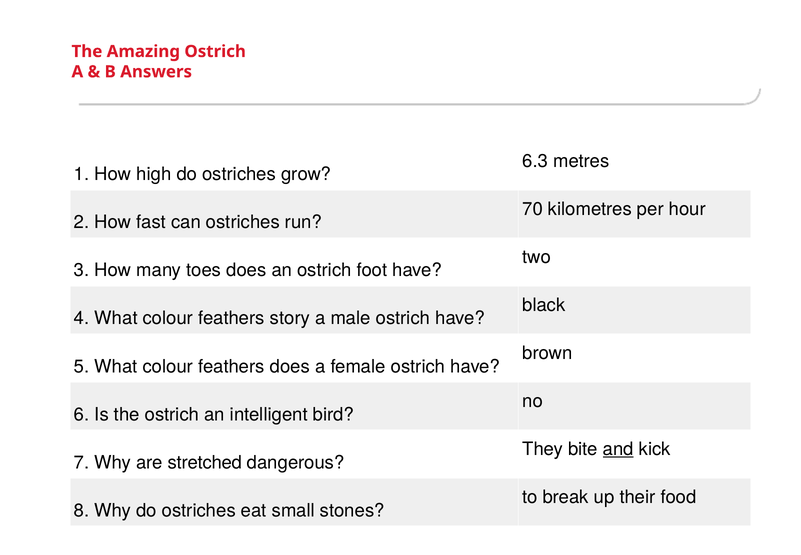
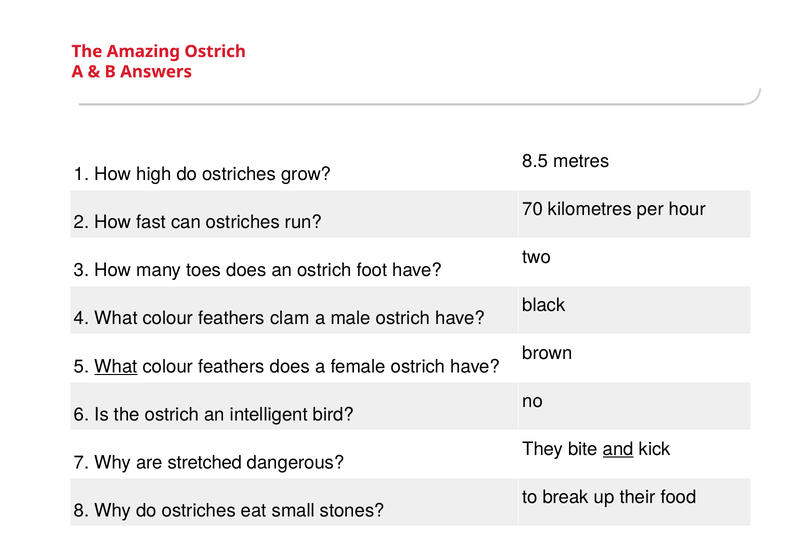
6.3: 6.3 -> 8.5 (535, 161)
story: story -> clam (290, 319)
What underline: none -> present (116, 367)
